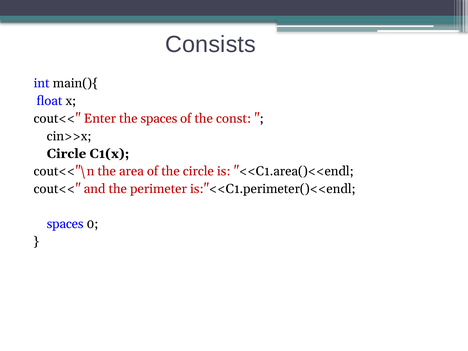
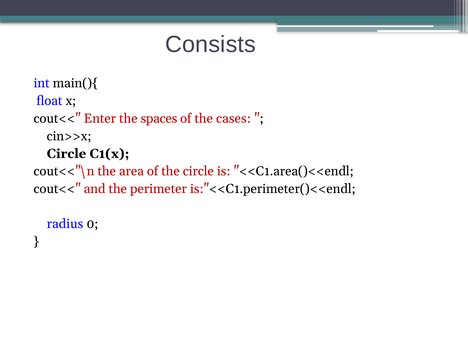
const: const -> cases (233, 118)
spaces: spaces -> radius (65, 224)
